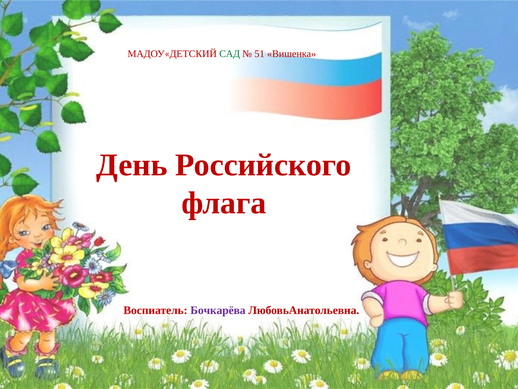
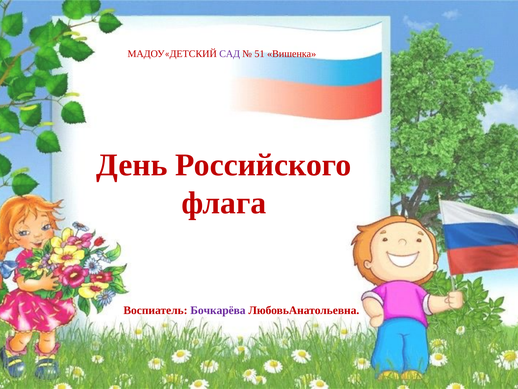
САД colour: green -> purple (230, 54)
